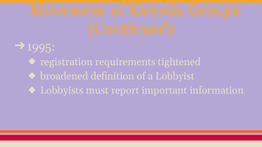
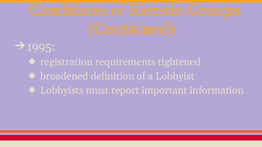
Movement: Movement -> Candidates (68, 10)
